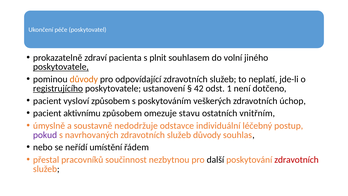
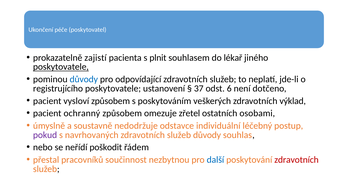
zdraví: zdraví -> zajistí (95, 58)
volní: volní -> lékař (233, 58)
důvody colour: orange -> blue (84, 79)
registrujícího underline: present -> none (58, 88)
42: 42 -> 37 (199, 88)
1: 1 -> 6 (229, 88)
úchop: úchop -> výklad (293, 101)
aktivnímu: aktivnímu -> ochranný (82, 113)
stavu: stavu -> zřetel (189, 113)
vnitřním: vnitřním -> osobami (257, 113)
umístění: umístění -> poškodit (106, 147)
další colour: black -> blue (215, 160)
